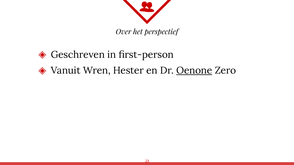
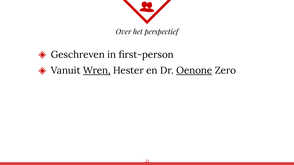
Wren underline: none -> present (97, 71)
